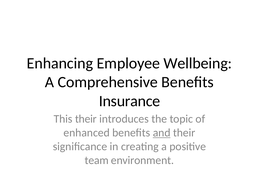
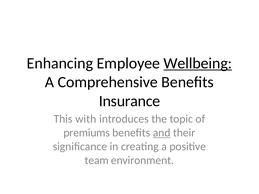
Wellbeing underline: none -> present (198, 63)
This their: their -> with (86, 119)
enhanced: enhanced -> premiums (87, 133)
